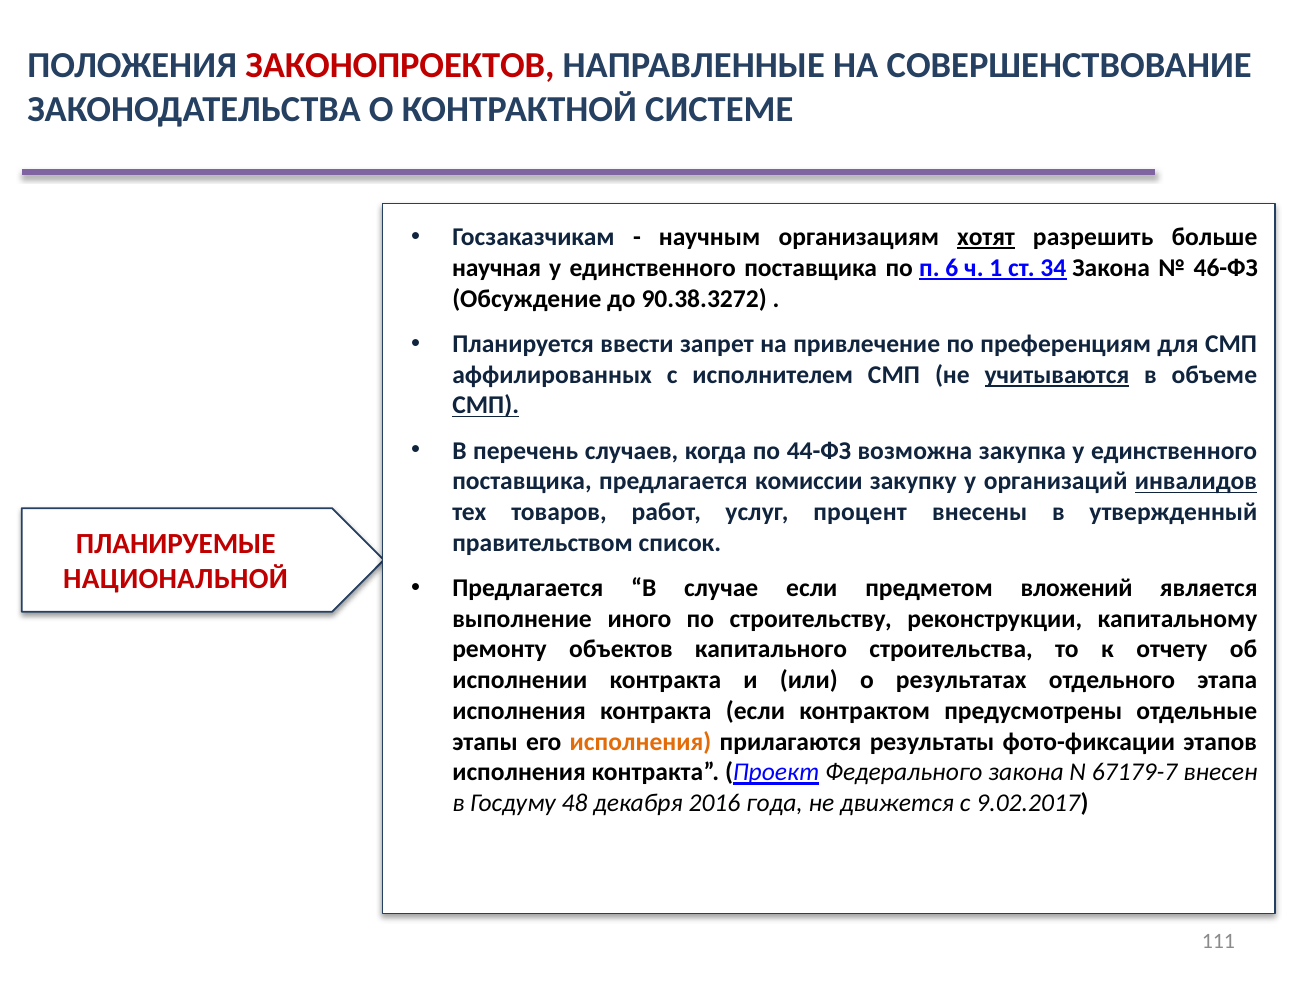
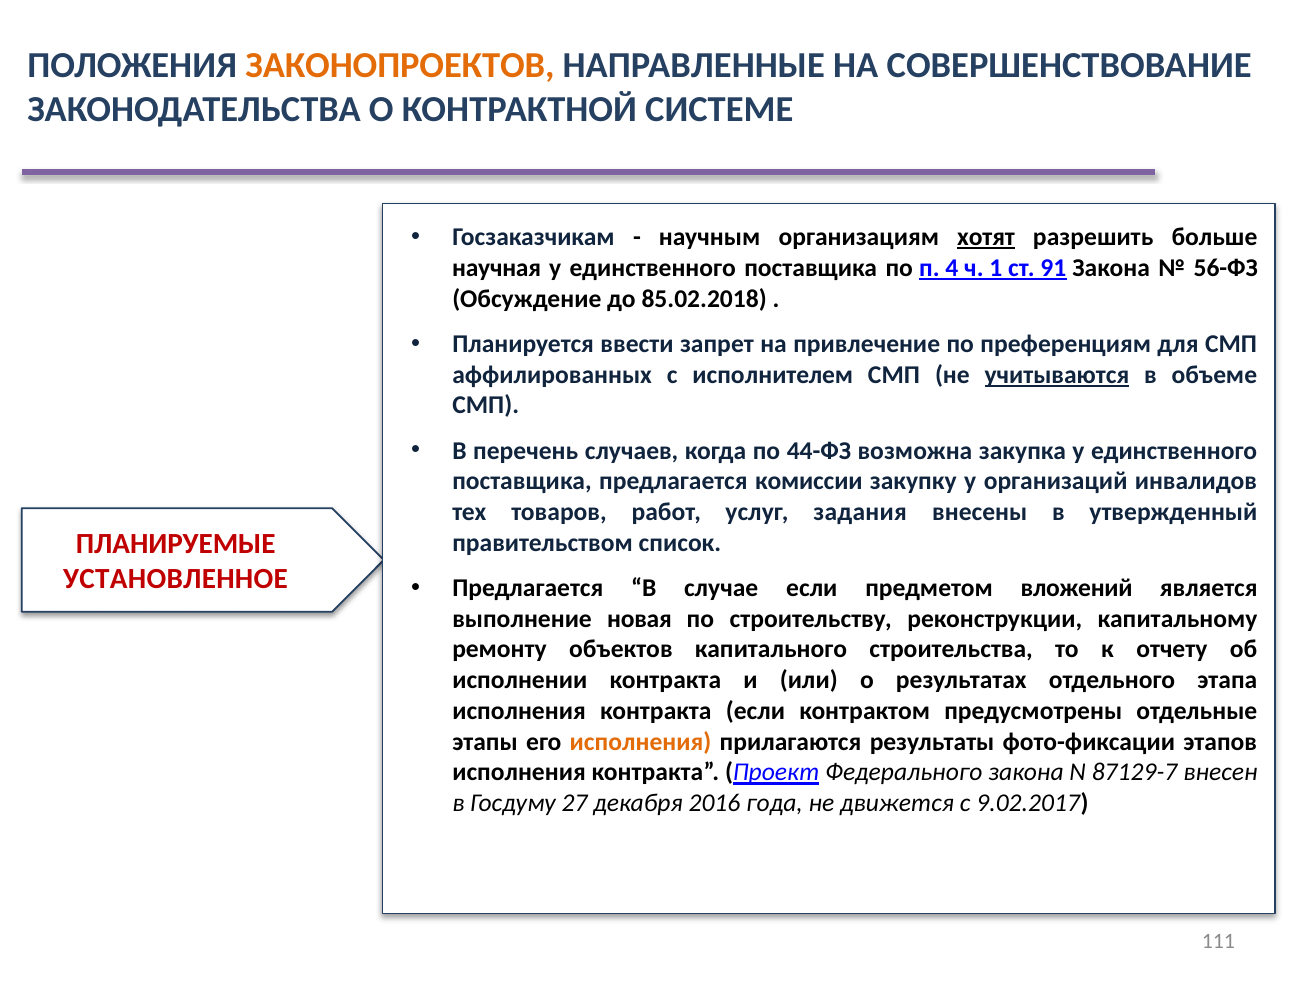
ЗАКОНОПРОЕКТОВ colour: red -> orange (400, 65)
6: 6 -> 4 (952, 268)
34: 34 -> 91 (1053, 268)
46-ФЗ: 46-ФЗ -> 56-ФЗ (1226, 268)
90.38.3272: 90.38.3272 -> 85.02.2018 (704, 299)
СМП underline: present -> none (486, 405)
инвалидов underline: present -> none (1196, 481)
процент: процент -> задания (860, 512)
НАЦИОНАЛЬНОЙ: НАЦИОНАЛЬНОЙ -> УСТАНОВЛЕННОЕ (176, 579)
иного: иного -> новая (639, 619)
67179-7: 67179-7 -> 87129-7 (1135, 772)
48: 48 -> 27 (575, 803)
